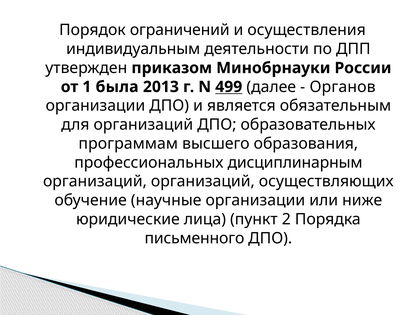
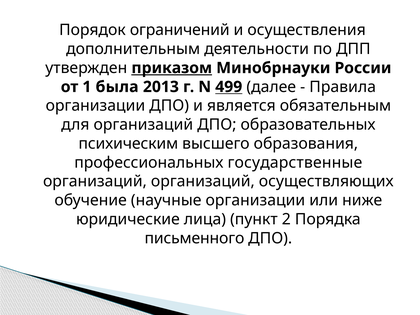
индивидуальным: индивидуальным -> дополнительным (133, 49)
приказом underline: none -> present (172, 68)
Органов: Органов -> Правила (343, 87)
программам: программам -> психическим (128, 144)
дисциплинарным: дисциплинарным -> государственные (295, 163)
